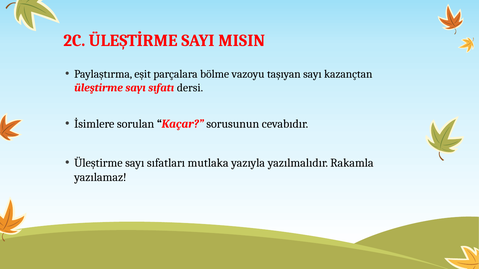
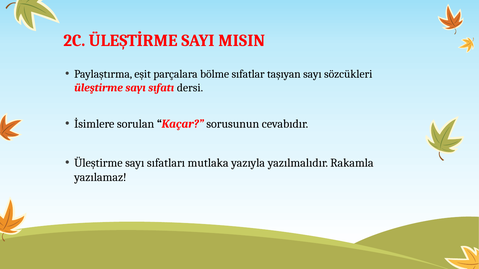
vazoyu: vazoyu -> sıfatlar (248, 74)
kazançtan: kazançtan -> sözcükleri (348, 74)
